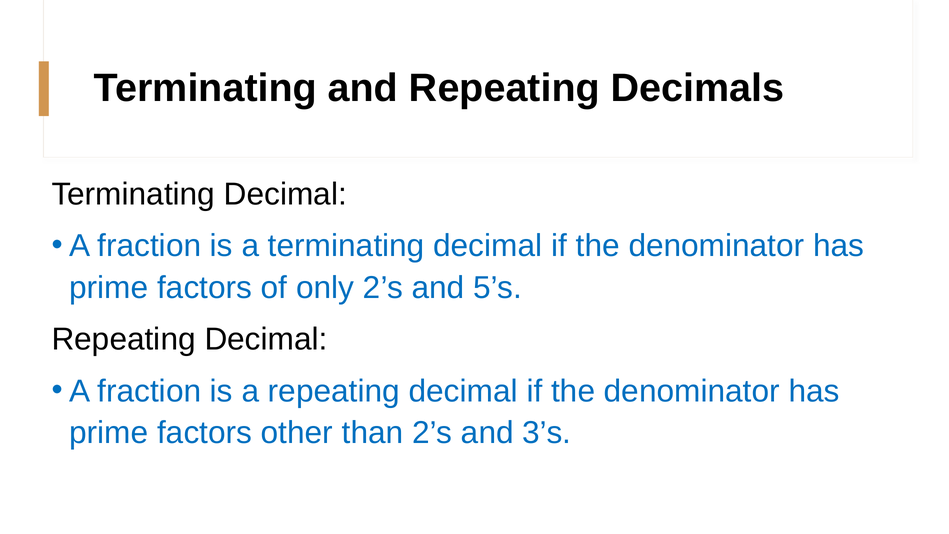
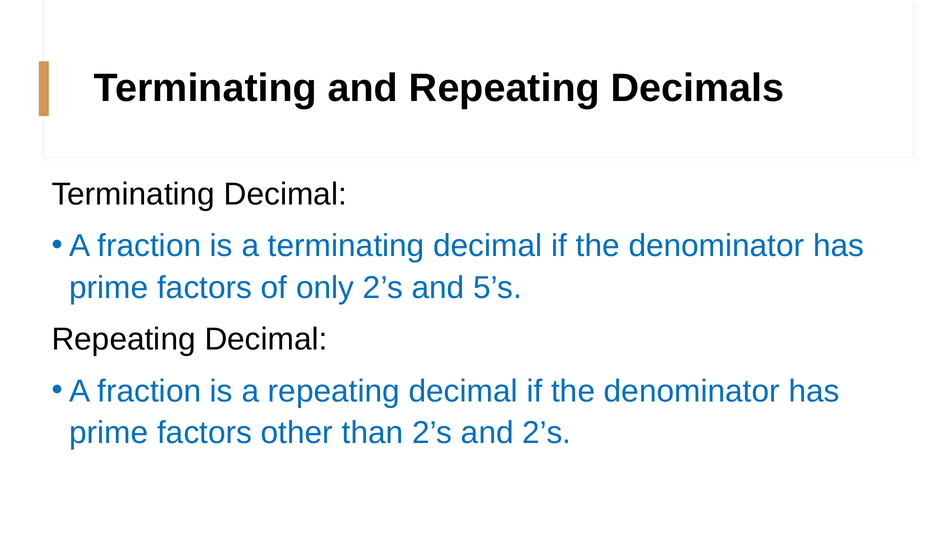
and 3’s: 3’s -> 2’s (547, 433)
